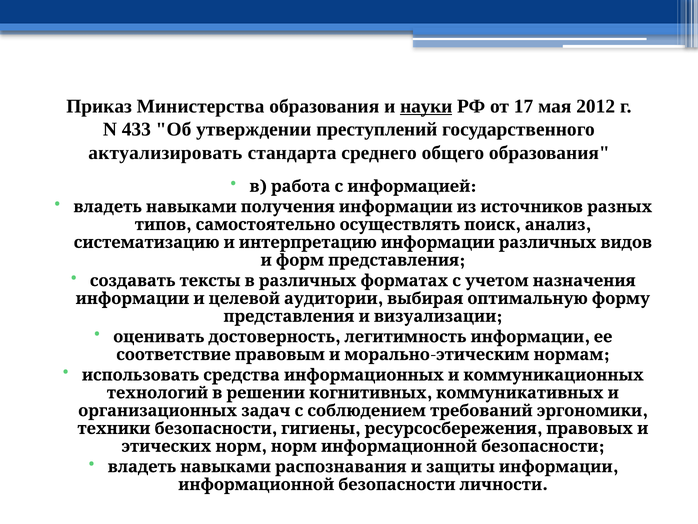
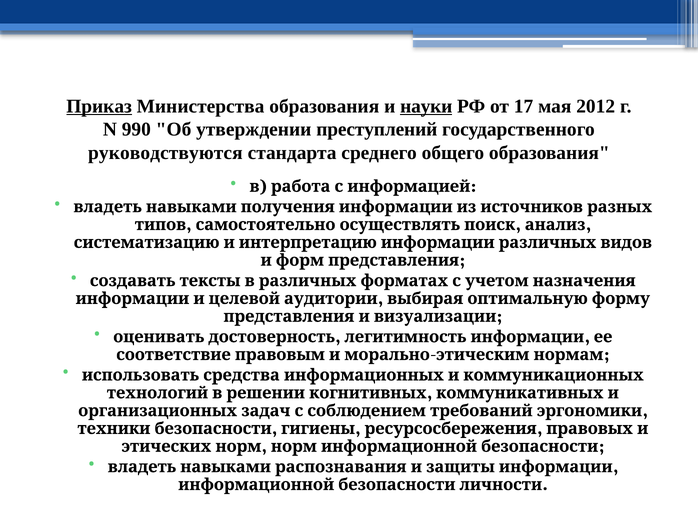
Приказ underline: none -> present (99, 106)
433: 433 -> 990 (136, 129)
актуализировать: актуализировать -> руководствуются (165, 153)
